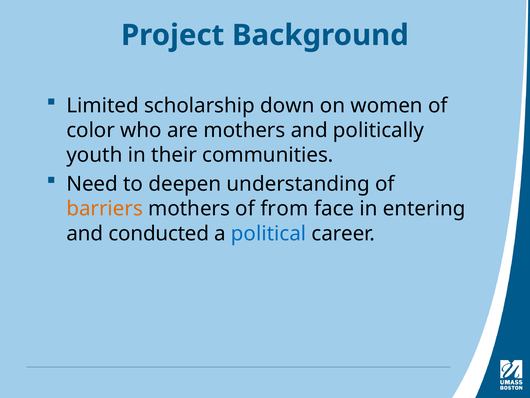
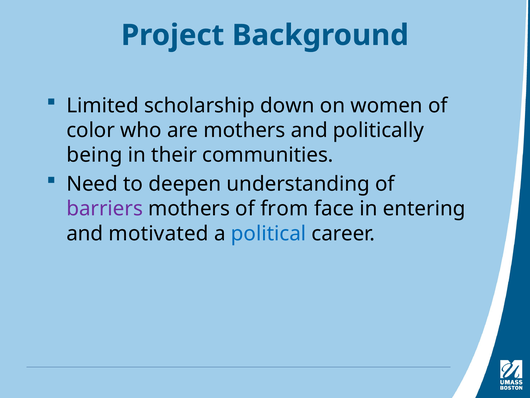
youth: youth -> being (94, 155)
barriers colour: orange -> purple (105, 209)
conducted: conducted -> motivated (159, 233)
